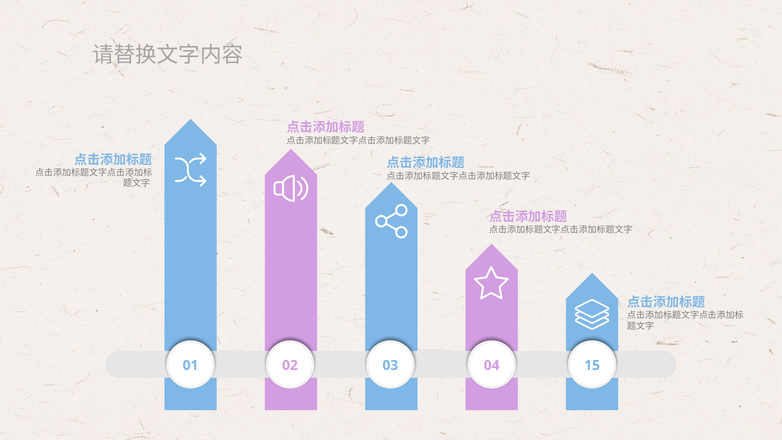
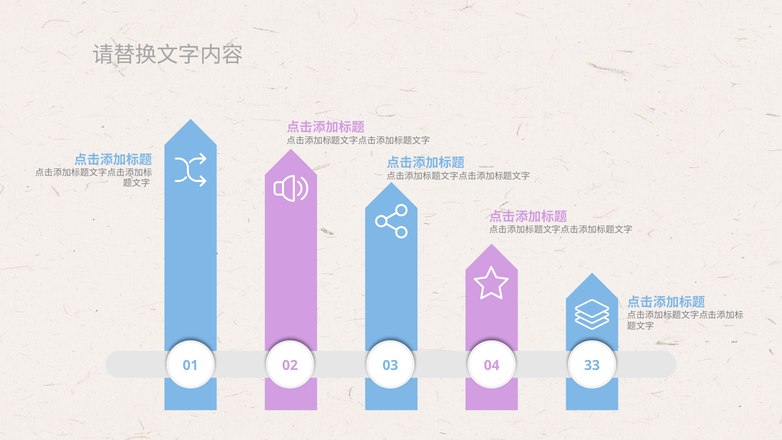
15: 15 -> 33 (592, 365)
